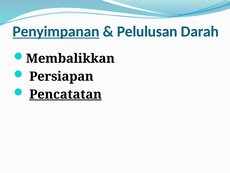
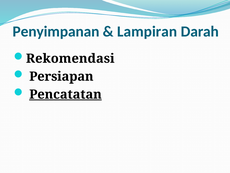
Penyimpanan underline: present -> none (56, 31)
Pelulusan: Pelulusan -> Lampiran (147, 31)
Membalikkan: Membalikkan -> Rekomendasi (70, 58)
